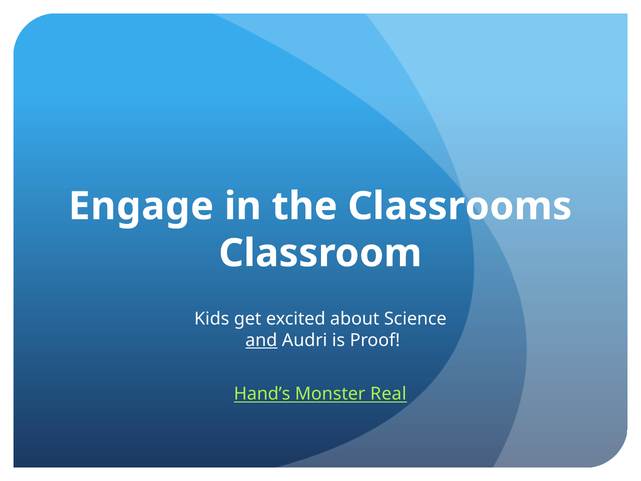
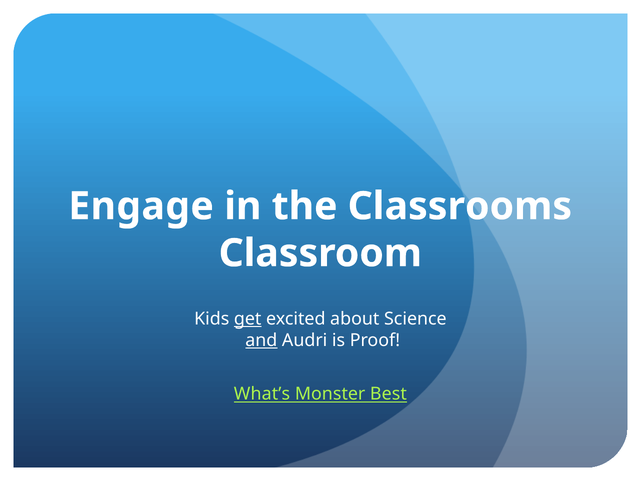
get underline: none -> present (248, 319)
Hand’s: Hand’s -> What’s (262, 394)
Real: Real -> Best (388, 394)
